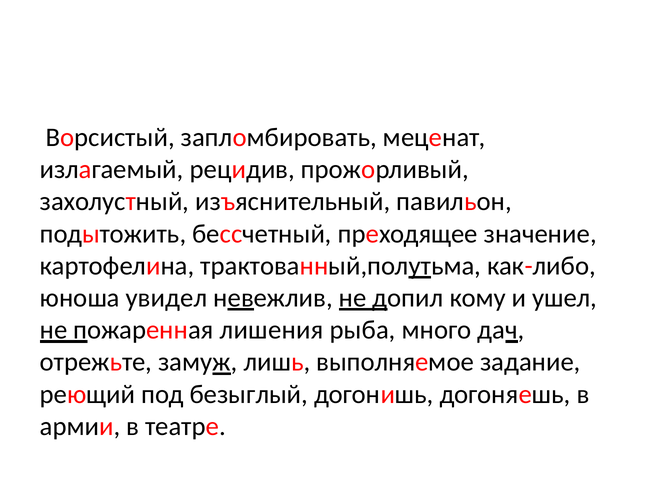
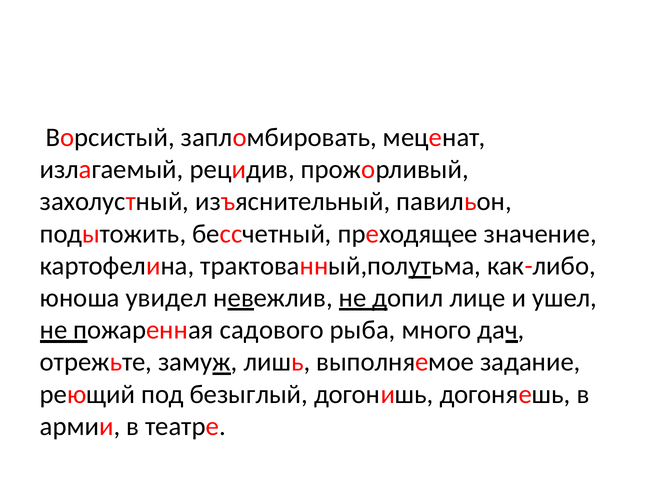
кому: кому -> лице (478, 298)
лишения: лишения -> садового (272, 330)
